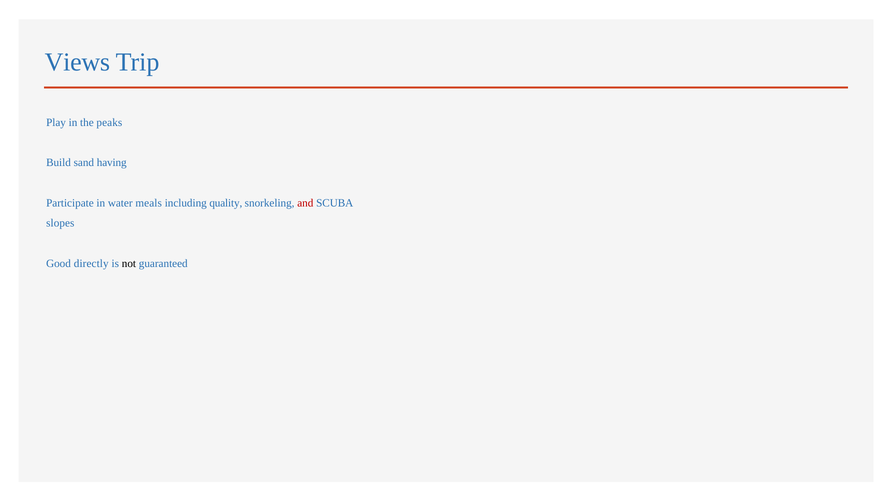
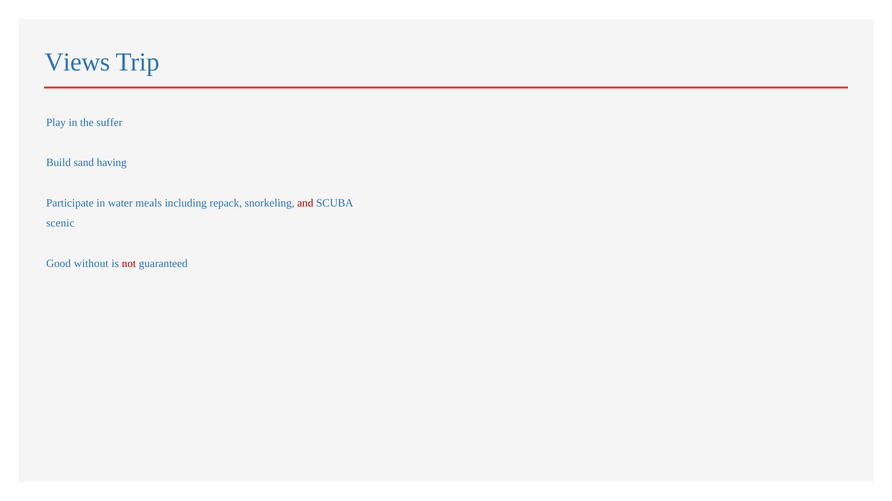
peaks: peaks -> suffer (109, 123)
quality: quality -> repack (226, 204)
slopes: slopes -> scenic (60, 224)
directly: directly -> without (91, 264)
not colour: black -> red (129, 264)
